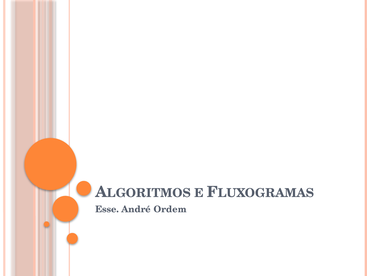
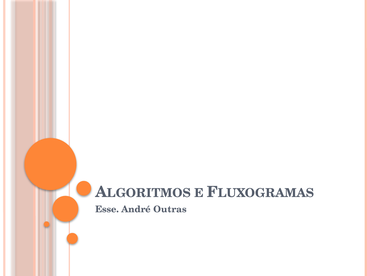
Ordem: Ordem -> Outras (170, 209)
